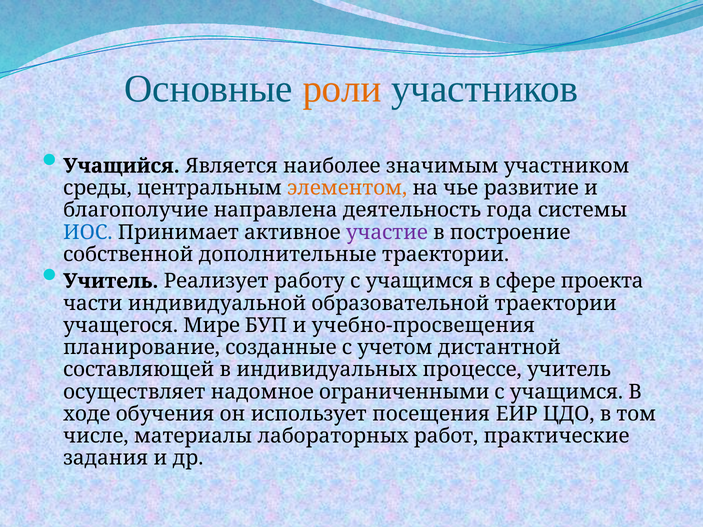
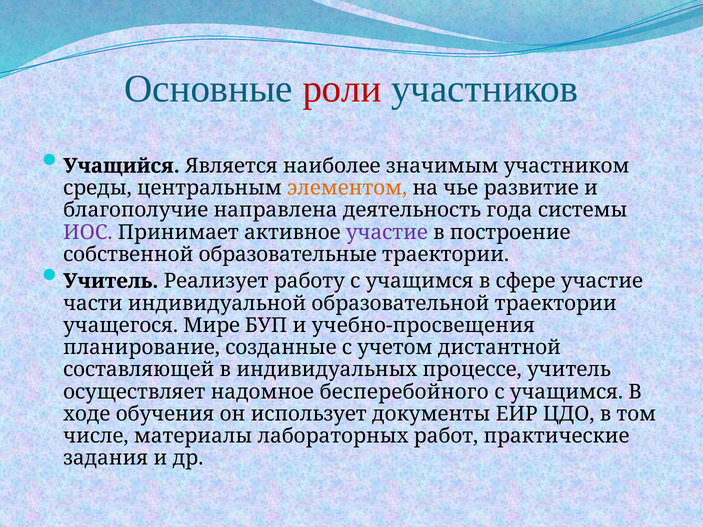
роли colour: orange -> red (342, 89)
ИОС colour: blue -> purple (88, 232)
дополнительные: дополнительные -> образовательные (288, 255)
сфере проекта: проекта -> участие (602, 281)
ограниченными: ограниченными -> бесперебойного (404, 392)
посещения: посещения -> документы (431, 414)
